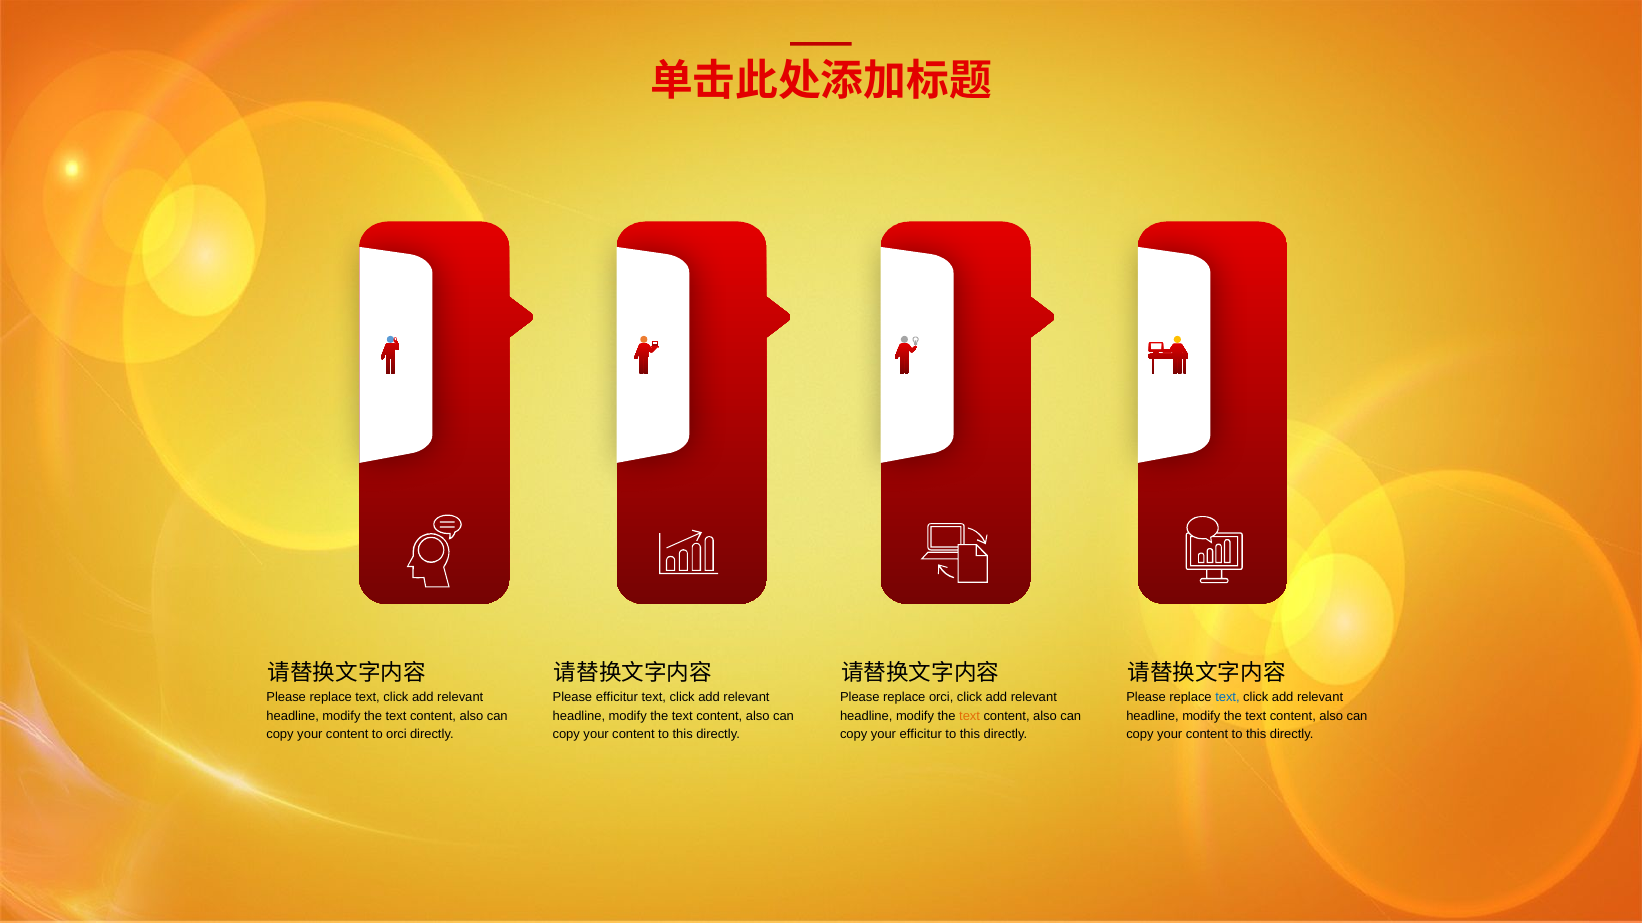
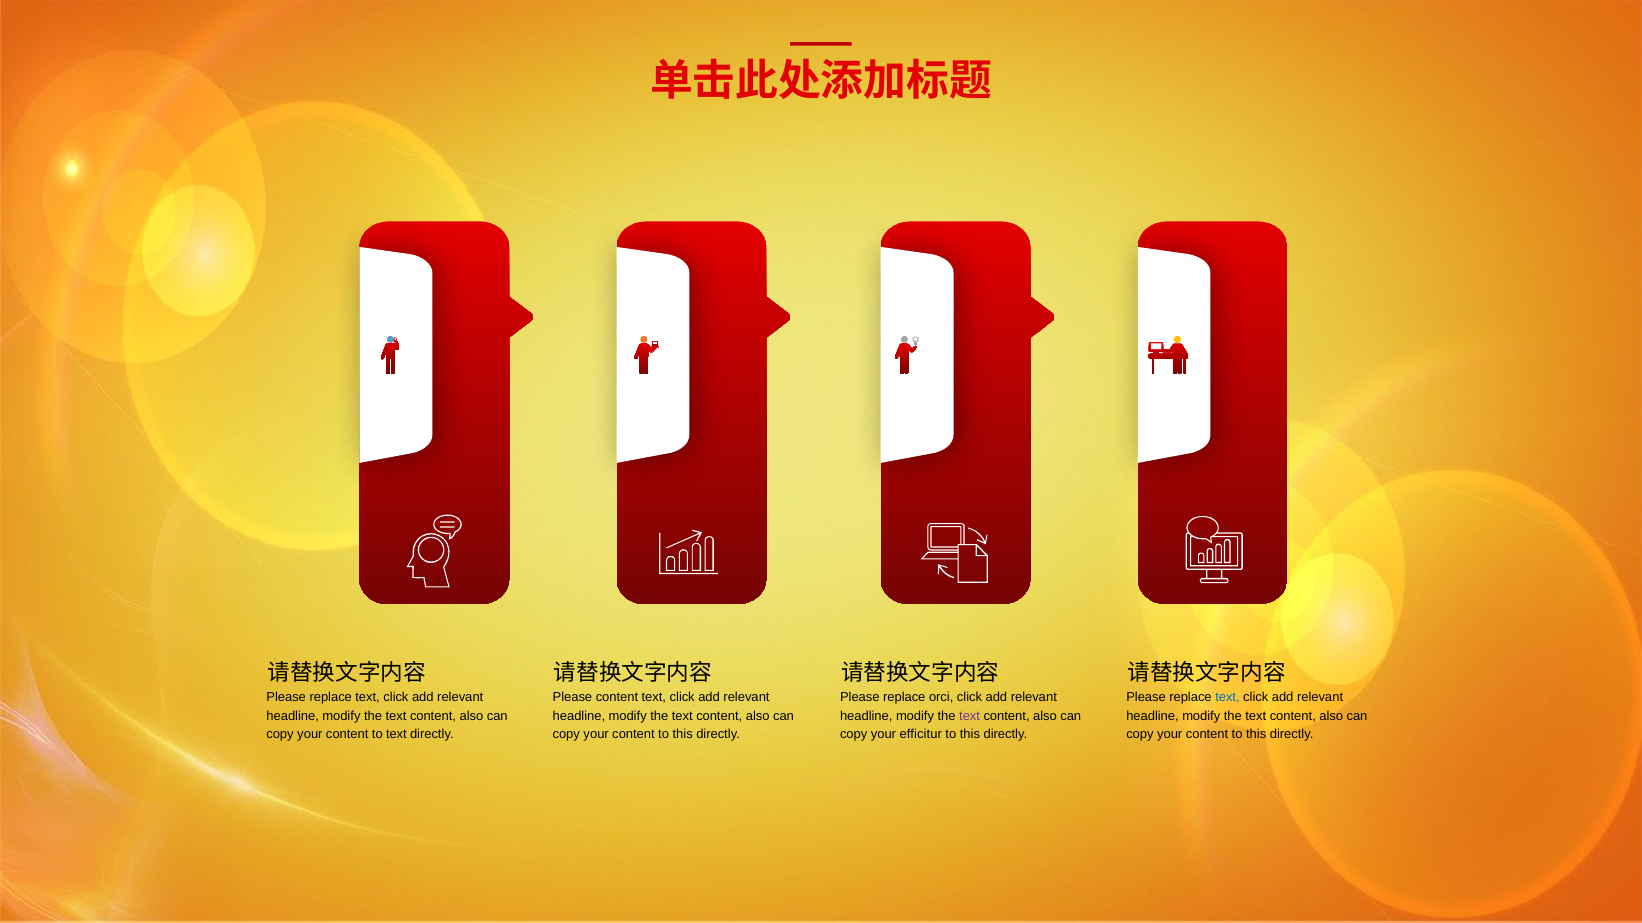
Please efficitur: efficitur -> content (617, 698)
text colour: orange -> purple (970, 716)
to orci: orci -> text (396, 735)
